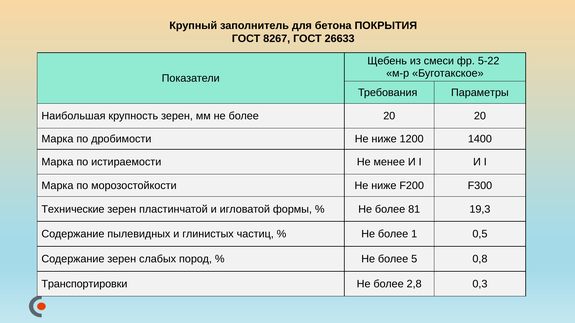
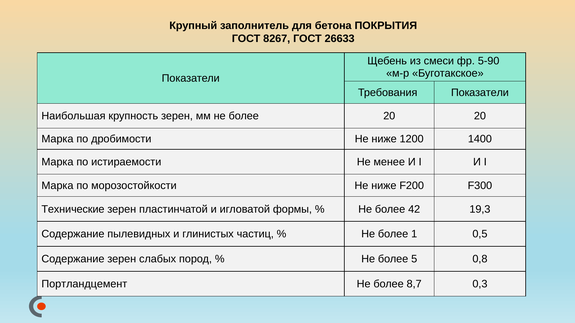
5-22: 5-22 -> 5-90 (489, 61)
Требования Параметры: Параметры -> Показатели (480, 93)
81: 81 -> 42 (414, 209)
Транспортировки: Транспортировки -> Портландцемент (84, 284)
2,8: 2,8 -> 8,7 (414, 284)
